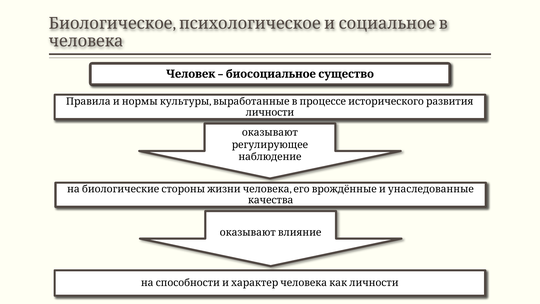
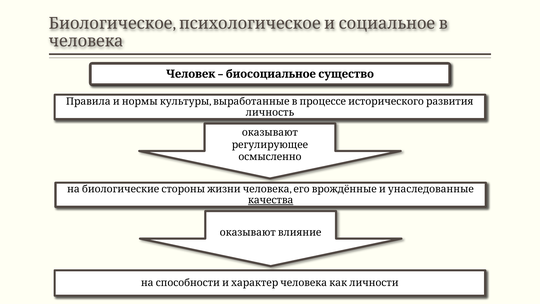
личности: личности -> личность (270, 112)
наблюдение: наблюдение -> осмысленно (270, 157)
качества underline: none -> present (271, 200)
